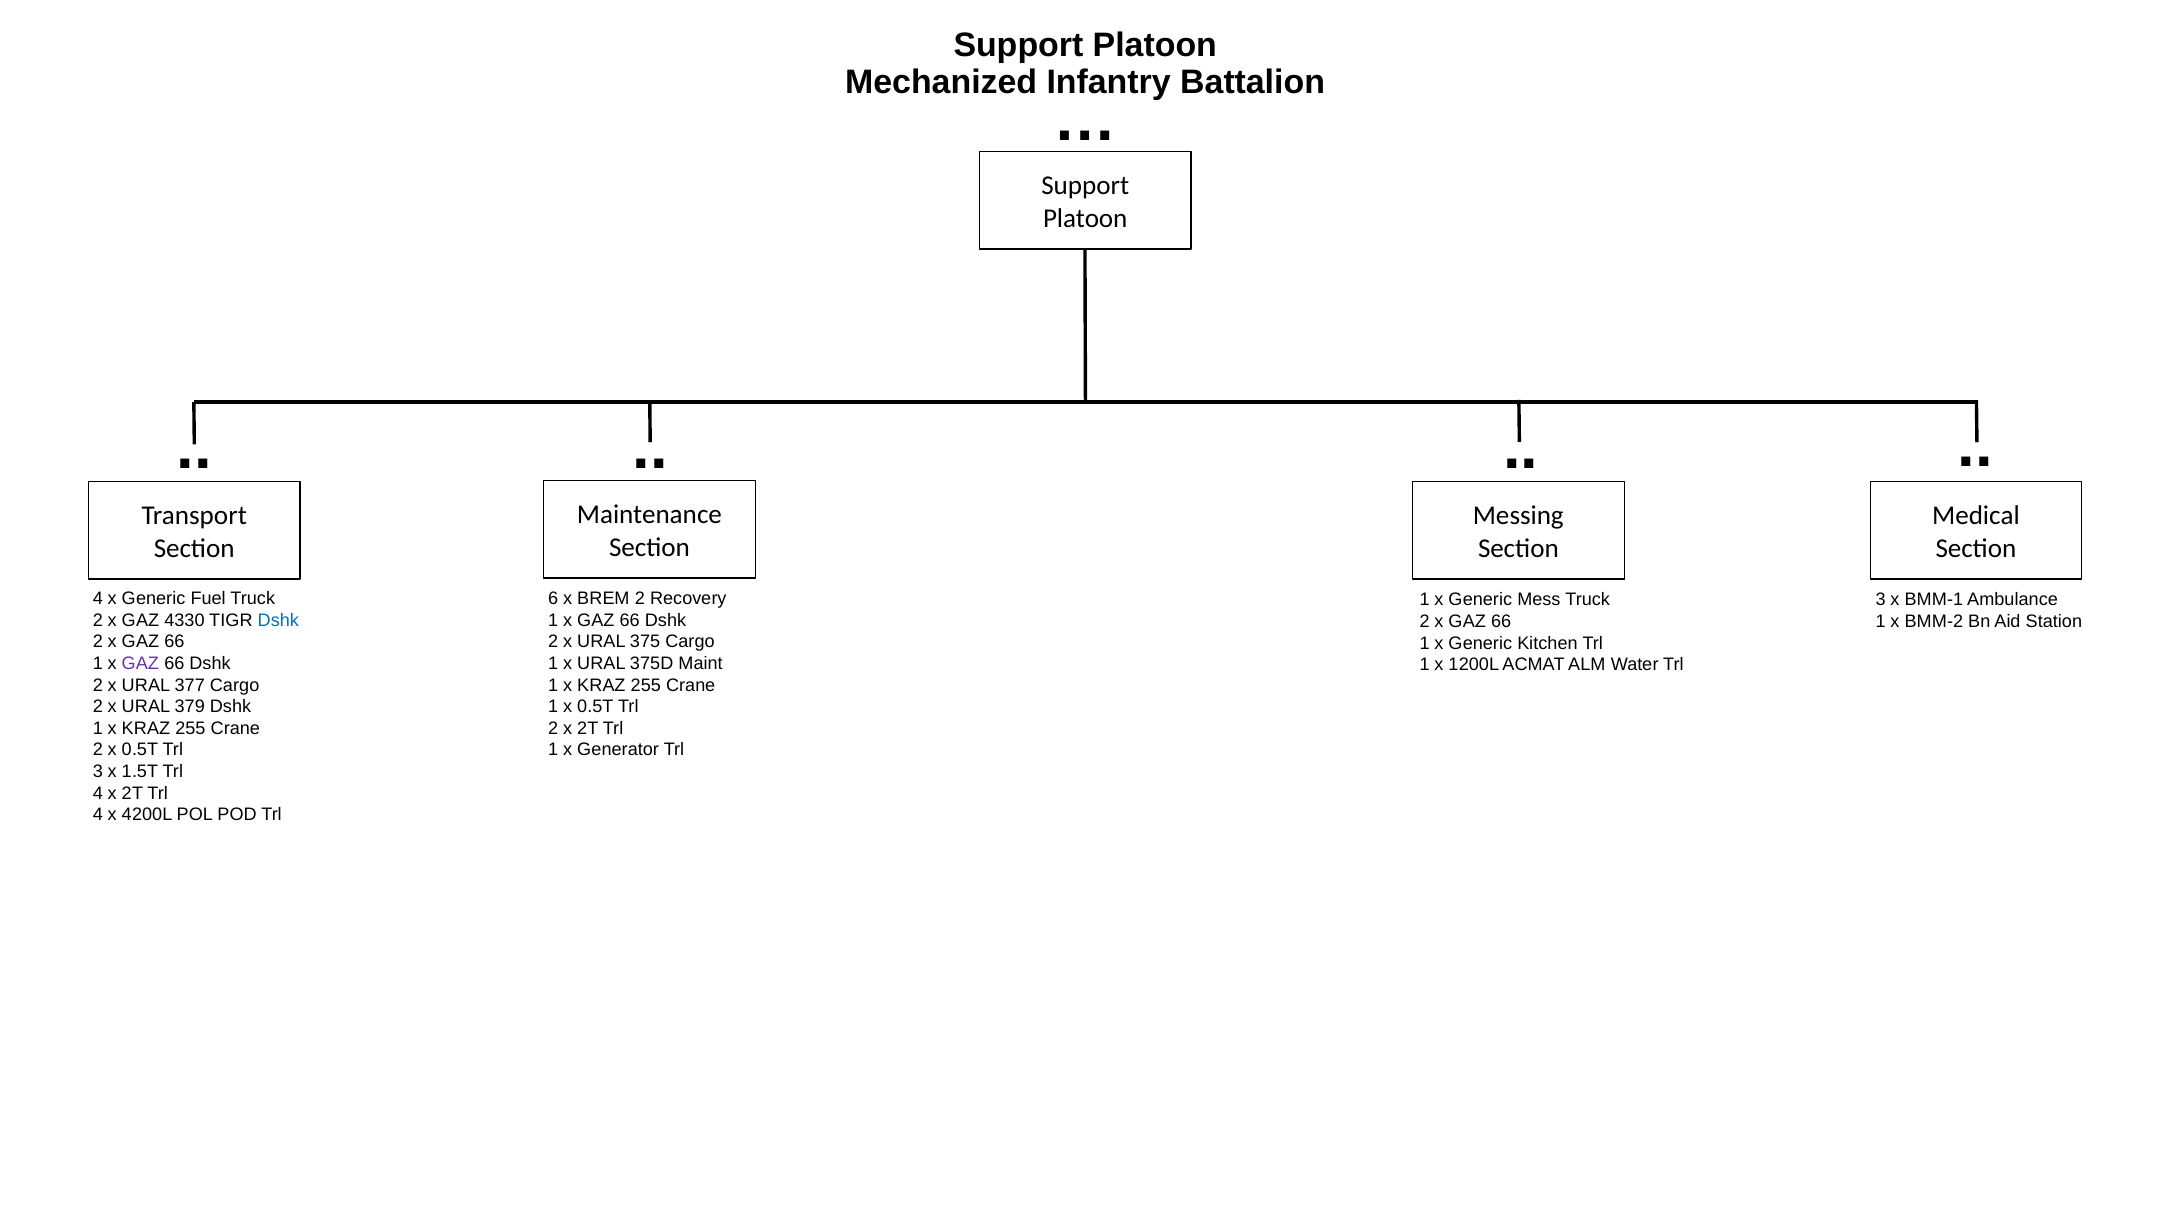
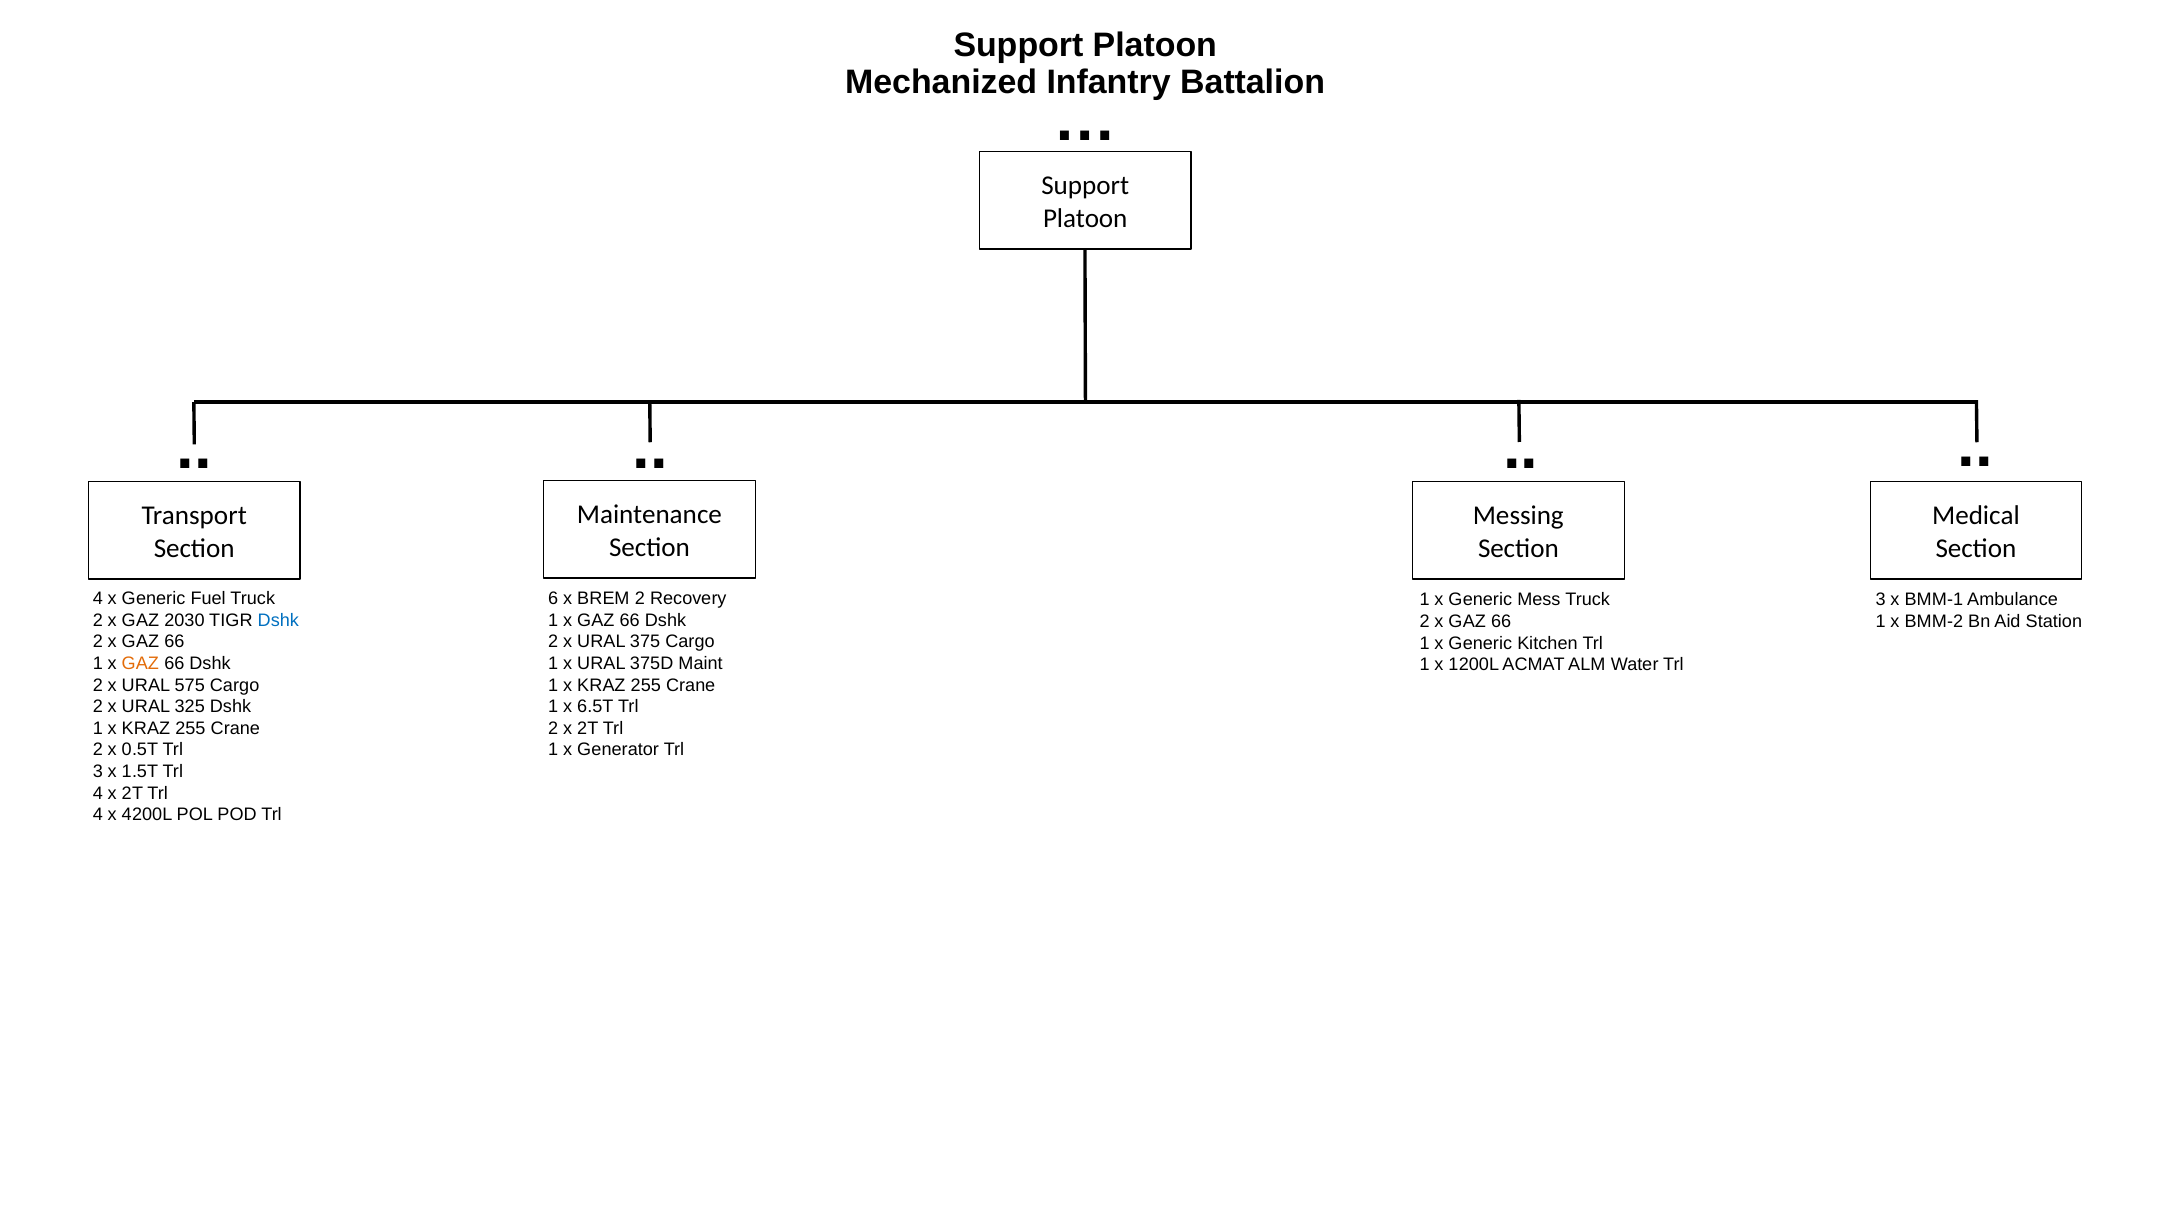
4330: 4330 -> 2030 (184, 620)
GAZ colour: purple -> orange (140, 663)
377: 377 -> 575 (190, 685)
379: 379 -> 325 (190, 707)
1 x 0.5T: 0.5T -> 6.5T (595, 707)
